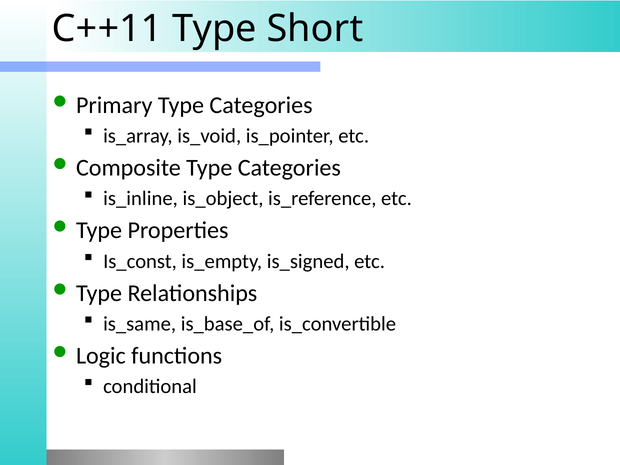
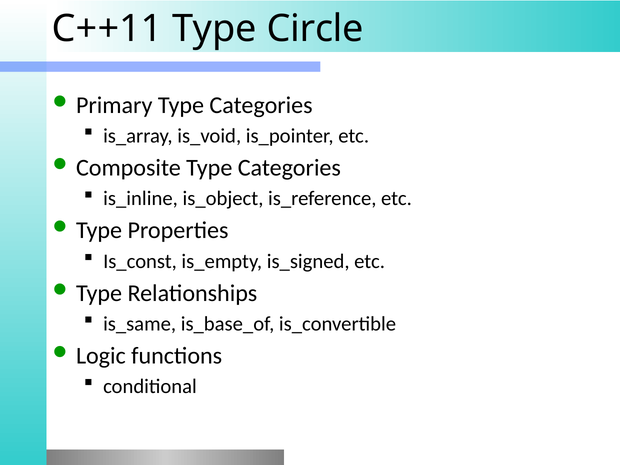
Short: Short -> Circle (315, 29)
